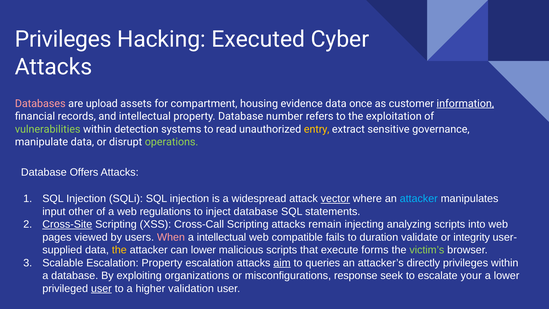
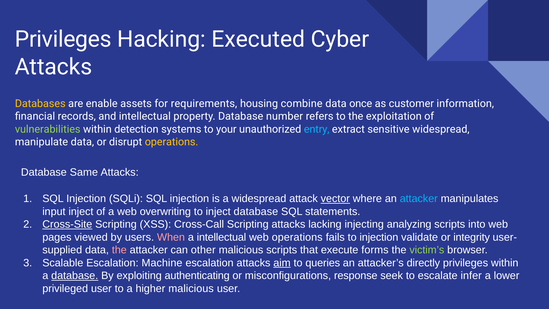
Databases colour: pink -> yellow (40, 103)
upload: upload -> enable (102, 103)
compartment: compartment -> requirements (204, 103)
evidence: evidence -> combine (302, 103)
information underline: present -> none (465, 103)
read: read -> your (226, 129)
entry colour: yellow -> light blue (317, 129)
sensitive governance: governance -> widespread (441, 129)
operations colour: light green -> yellow (172, 142)
Offers: Offers -> Same (84, 172)
input other: other -> inject (81, 211)
regulations: regulations -> overwriting (165, 211)
remain: remain -> lacking (325, 224)
web compatible: compatible -> operations (297, 237)
to duration: duration -> injection (379, 237)
the colour: yellow -> pink (119, 250)
can lower: lower -> other (203, 250)
Escalation Property: Property -> Machine (162, 263)
database underline: none -> present (75, 275)
organizations: organizations -> authenticating (197, 275)
your: your -> infer (471, 275)
user underline: present -> none (101, 288)
higher validation: validation -> malicious (191, 288)
